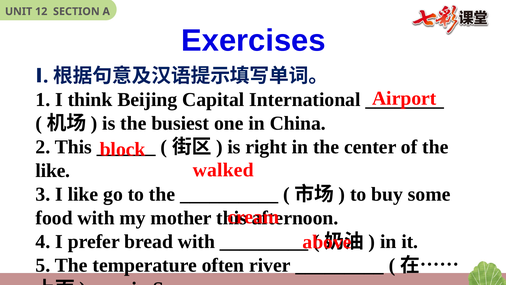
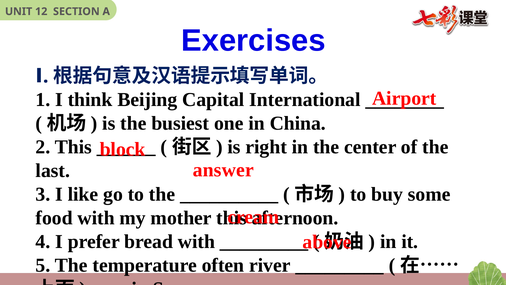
walked: walked -> answer (223, 170)
like: like -> last (53, 170)
